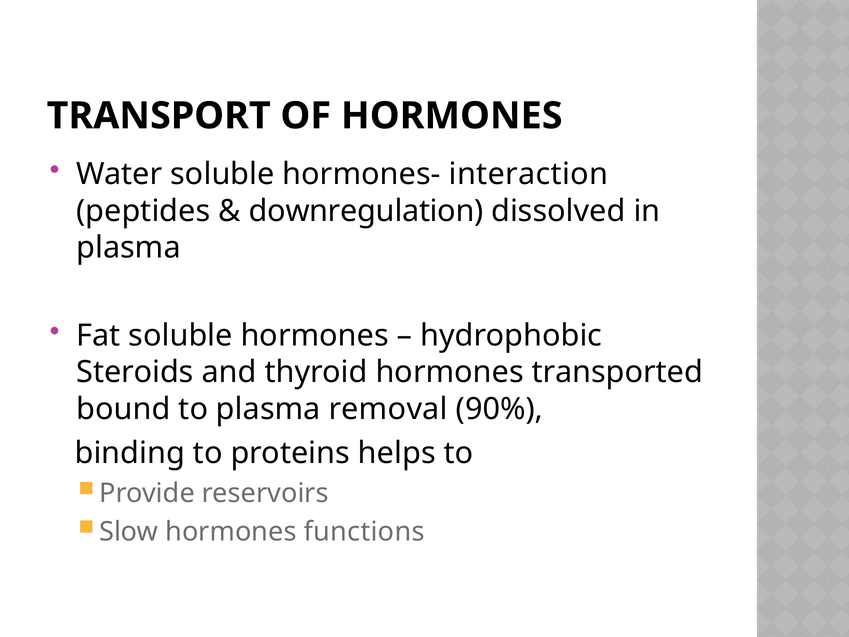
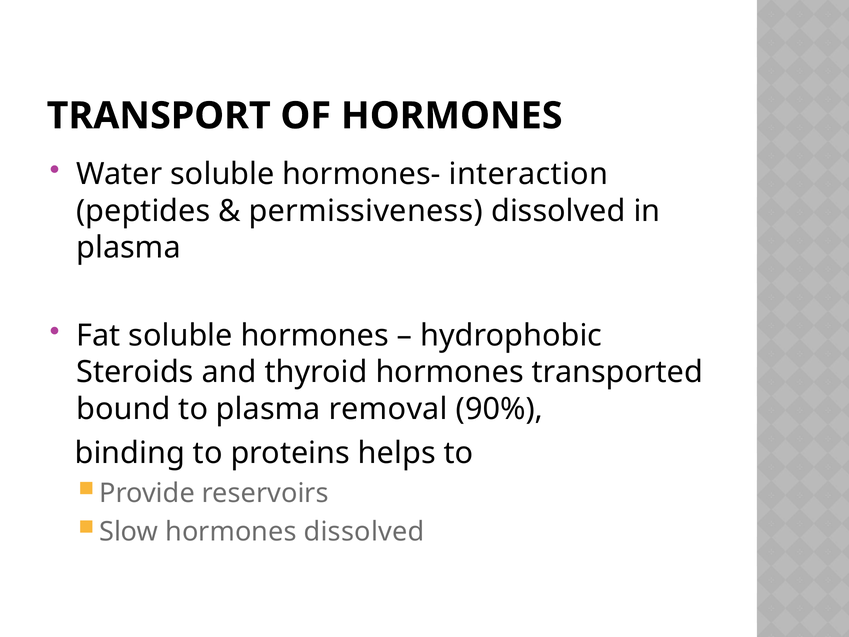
downregulation: downregulation -> permissiveness (366, 211)
hormones functions: functions -> dissolved (364, 531)
